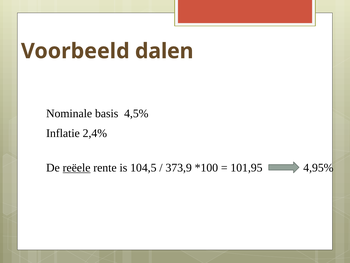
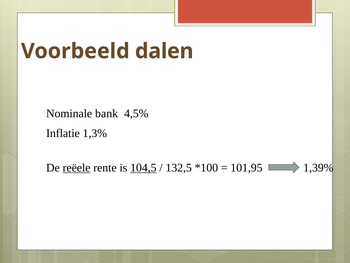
basis: basis -> bank (107, 113)
2,4%: 2,4% -> 1,3% (95, 133)
104,5 underline: none -> present (143, 167)
373,9: 373,9 -> 132,5 (179, 167)
4,95%: 4,95% -> 1,39% (318, 167)
